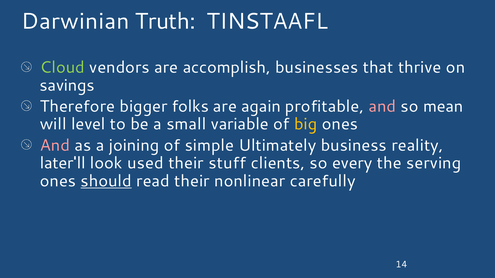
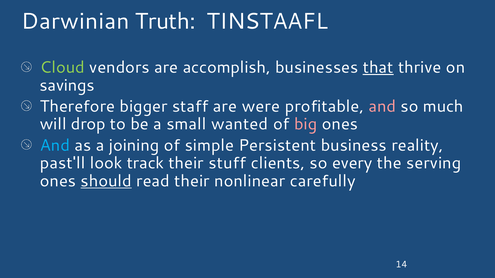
that underline: none -> present (378, 68)
folks: folks -> staff (190, 107)
again: again -> were (261, 107)
mean: mean -> much (443, 107)
level: level -> drop (88, 124)
variable: variable -> wanted (240, 124)
big colour: yellow -> pink (306, 124)
And colour: pink -> light blue (55, 146)
Ultimately: Ultimately -> Persistent (277, 146)
later'll: later'll -> past'll (63, 163)
used: used -> track (146, 163)
